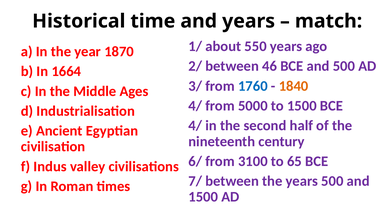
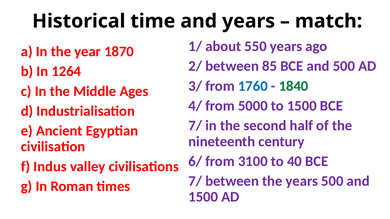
46: 46 -> 85 (270, 66)
1664: 1664 -> 1264 (66, 72)
1840 colour: orange -> green (294, 86)
4/: 4/ -> 7/ (195, 126)
65: 65 -> 40 (294, 162)
